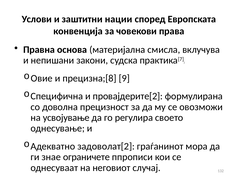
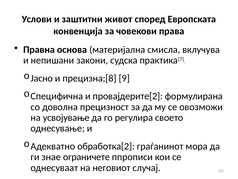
нации: нации -> живот (119, 19)
Овие: Овие -> Јасно (42, 78)
задоволат[2: задоволат[2 -> обработка[2 (106, 146)
